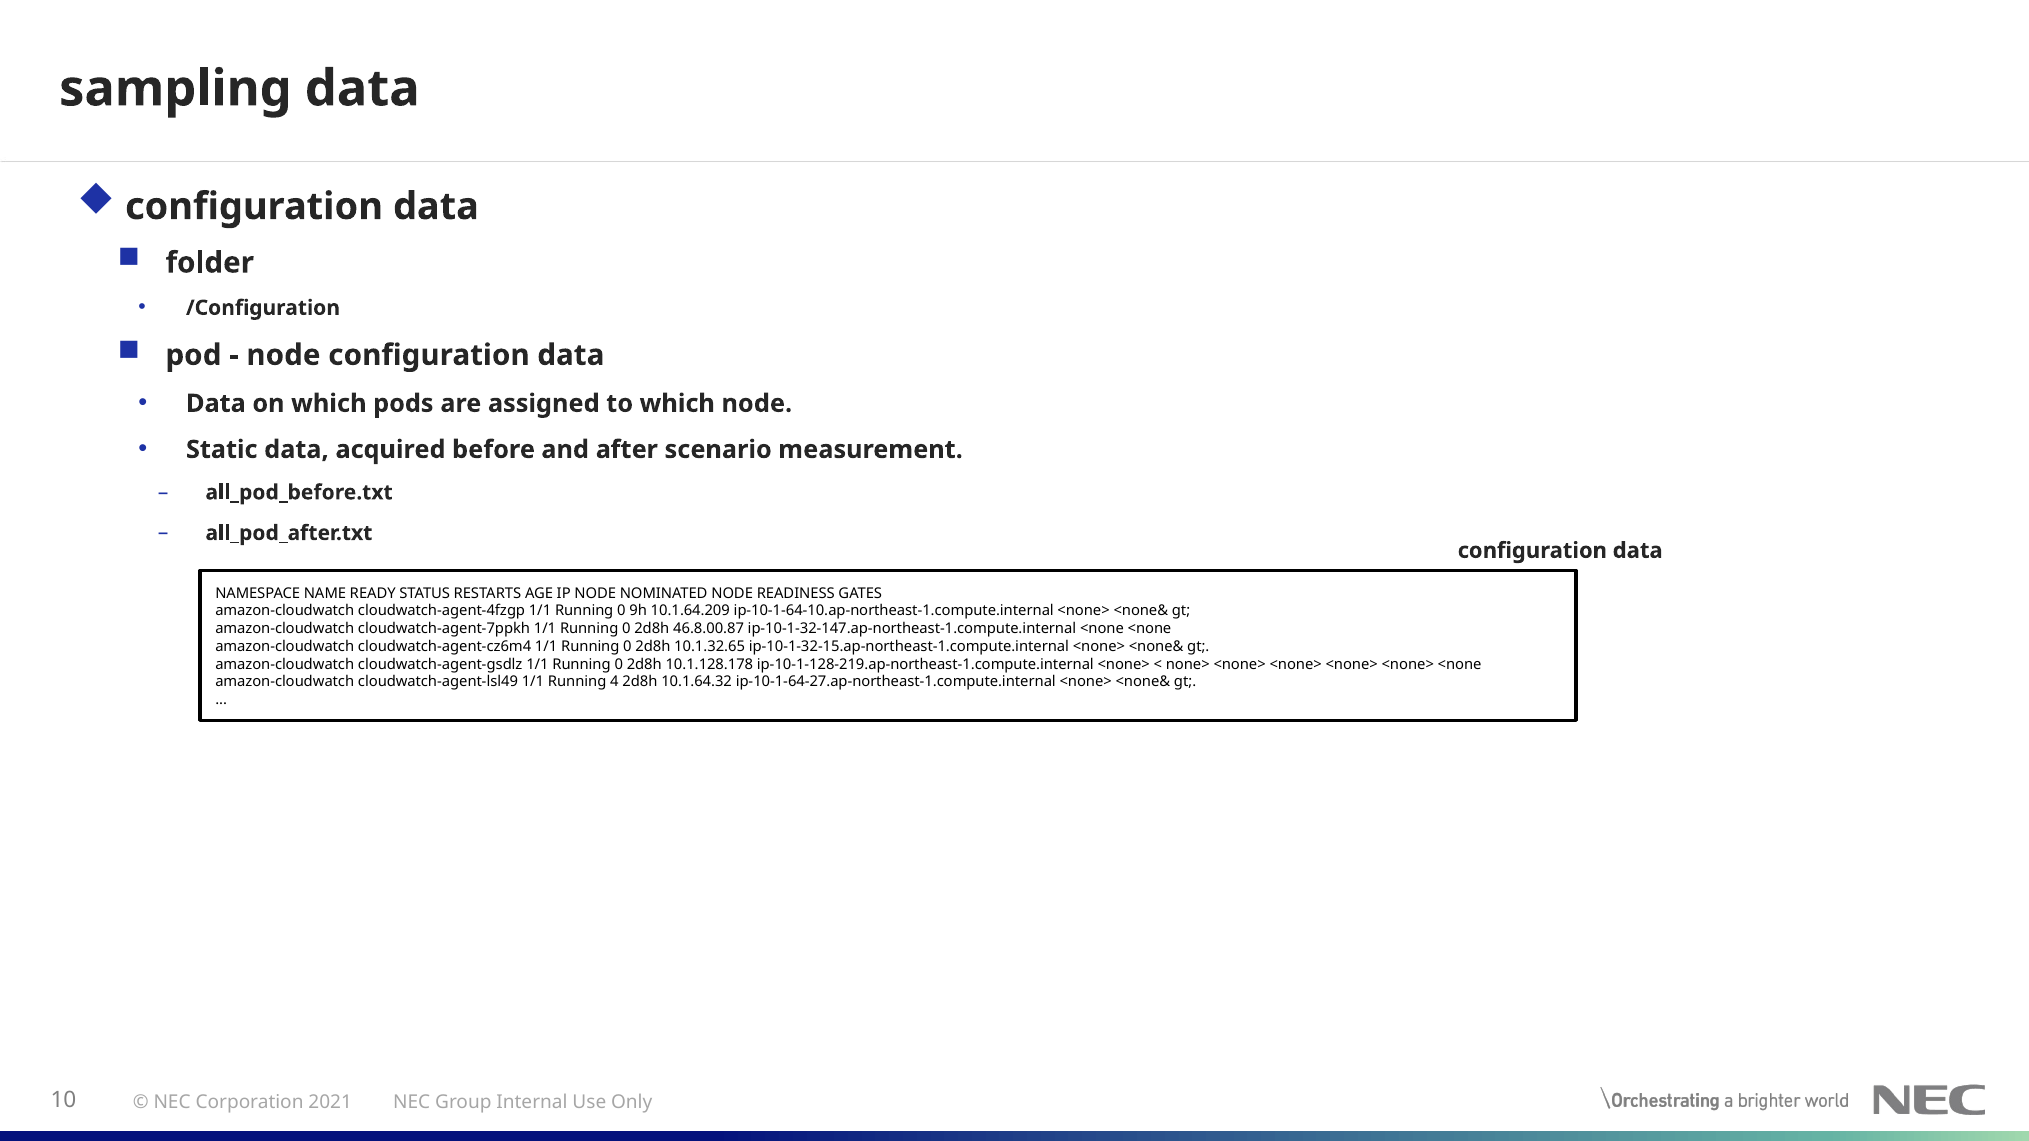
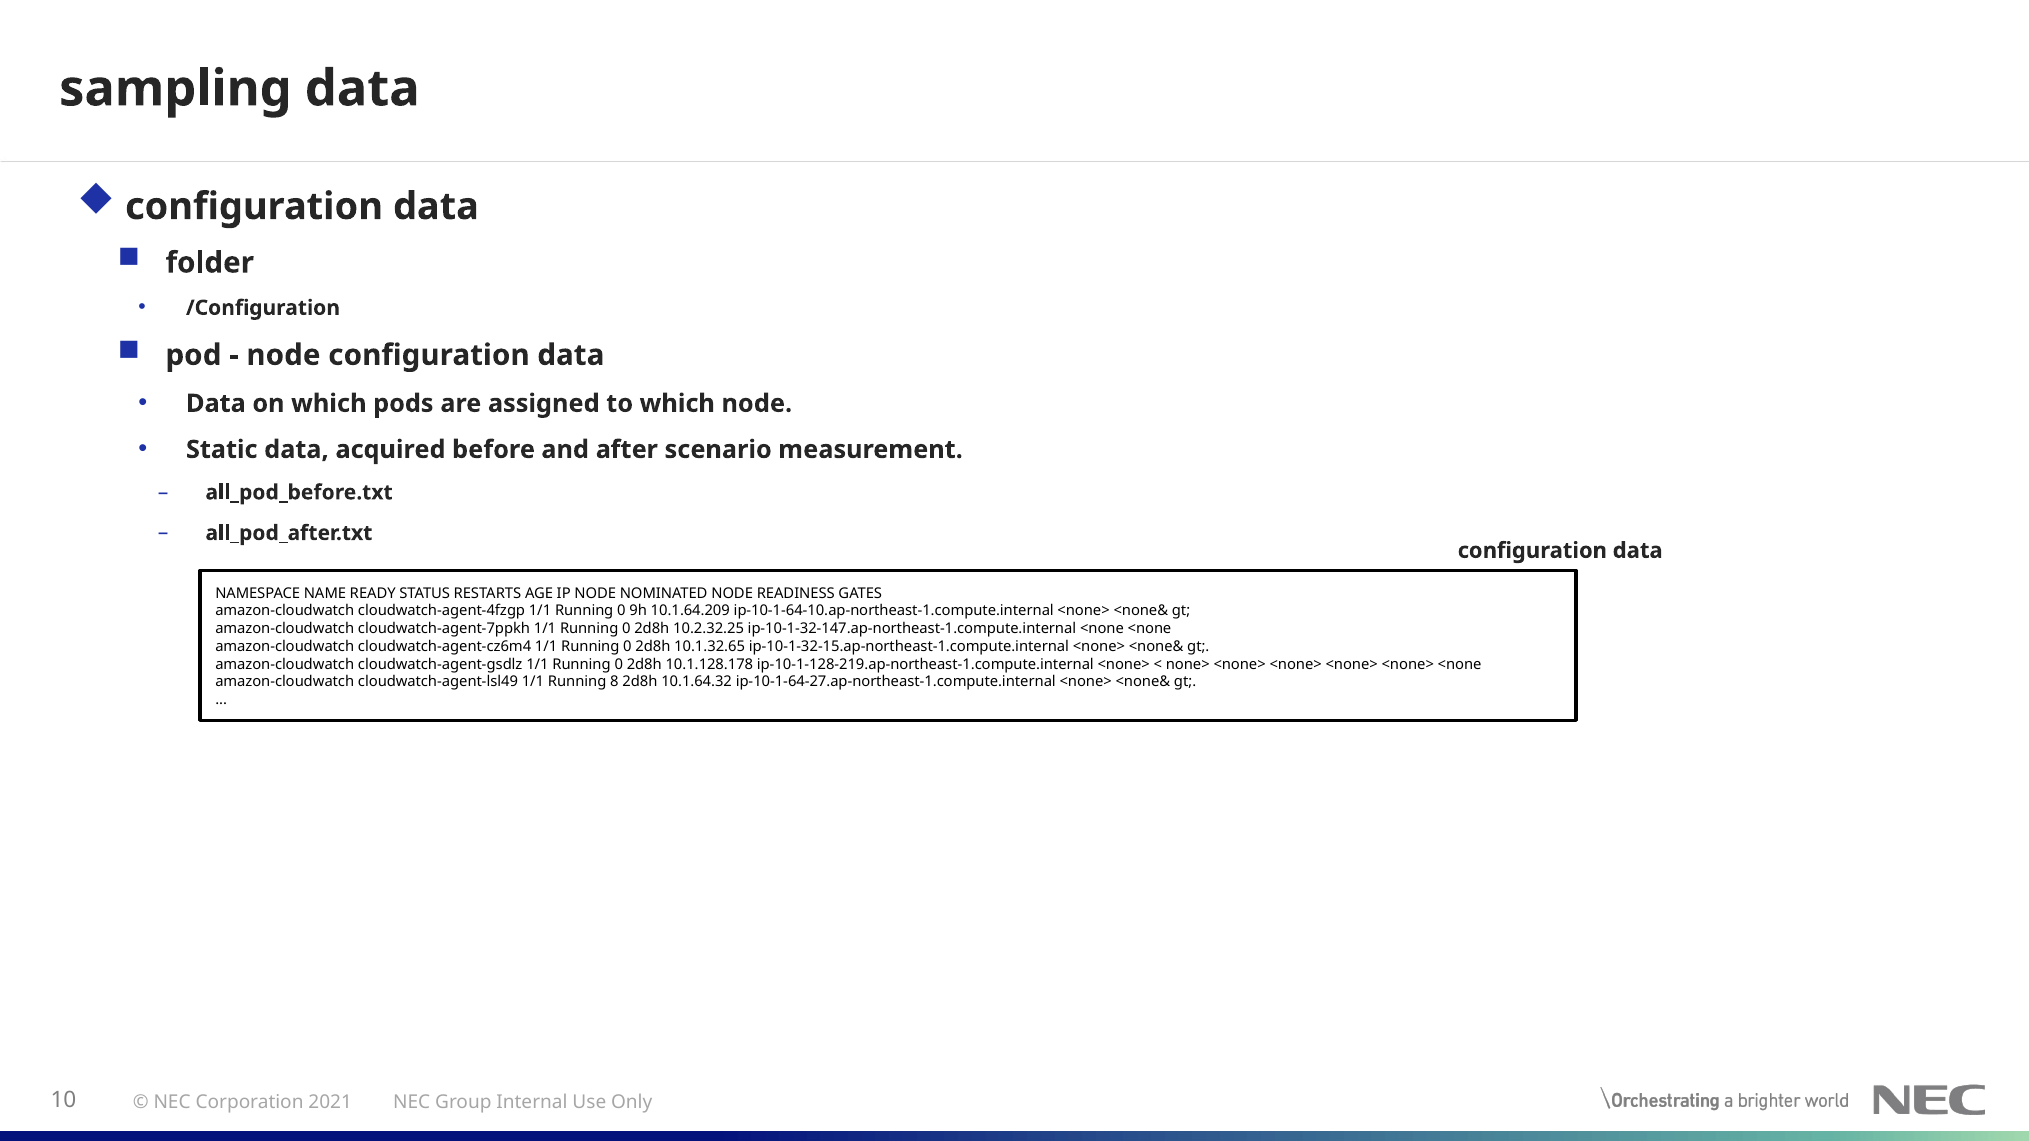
46.8.00.87: 46.8.00.87 -> 10.2.32.25 (709, 629)
4: 4 -> 8 (614, 682)
